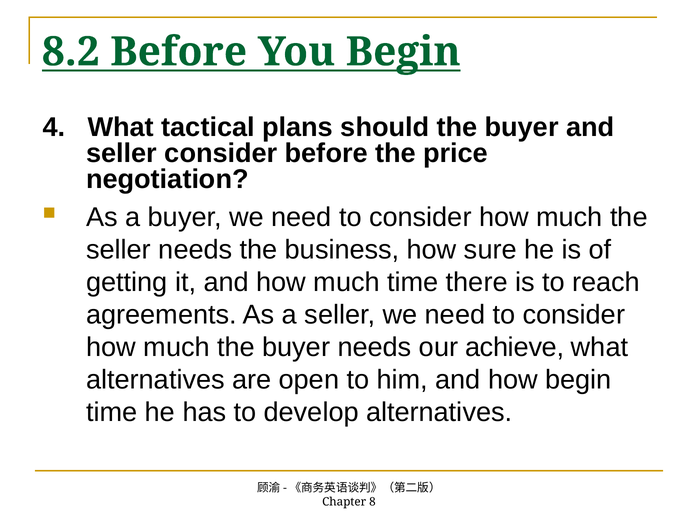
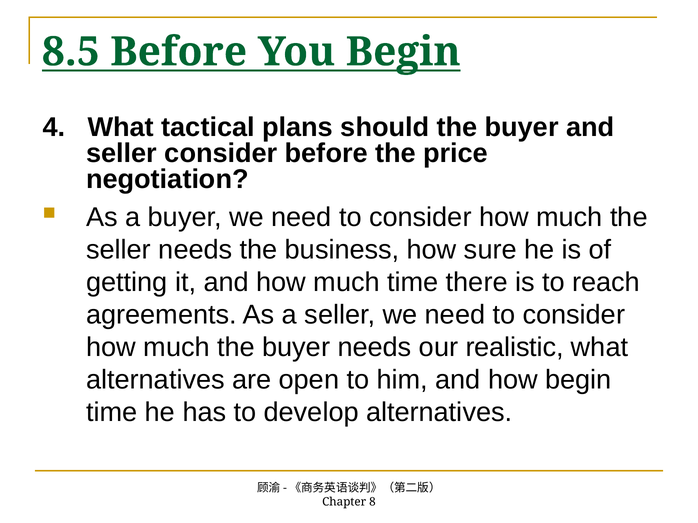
8.2: 8.2 -> 8.5 (71, 52)
achieve: achieve -> realistic (515, 348)
